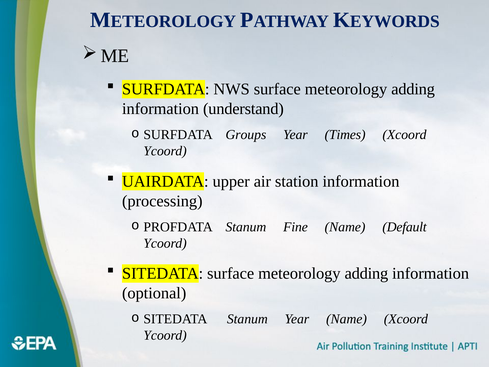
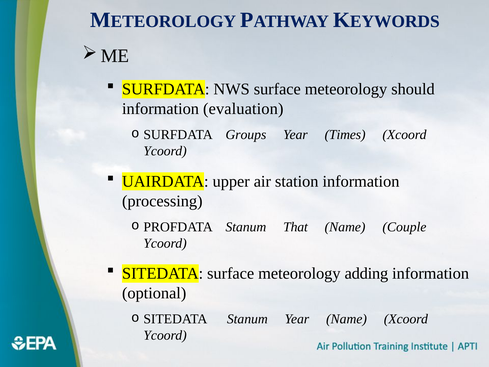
NWS surface meteorology adding: adding -> should (413, 89)
understand: understand -> evaluation (243, 109)
Fine: Fine -> That (296, 227)
Default: Default -> Couple (404, 227)
